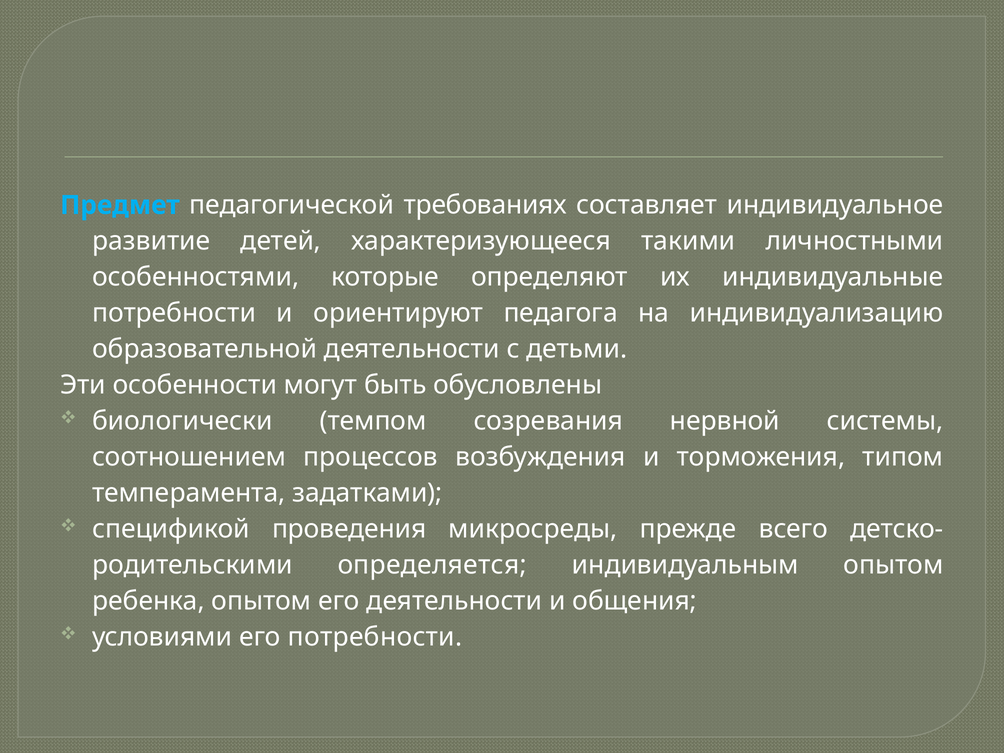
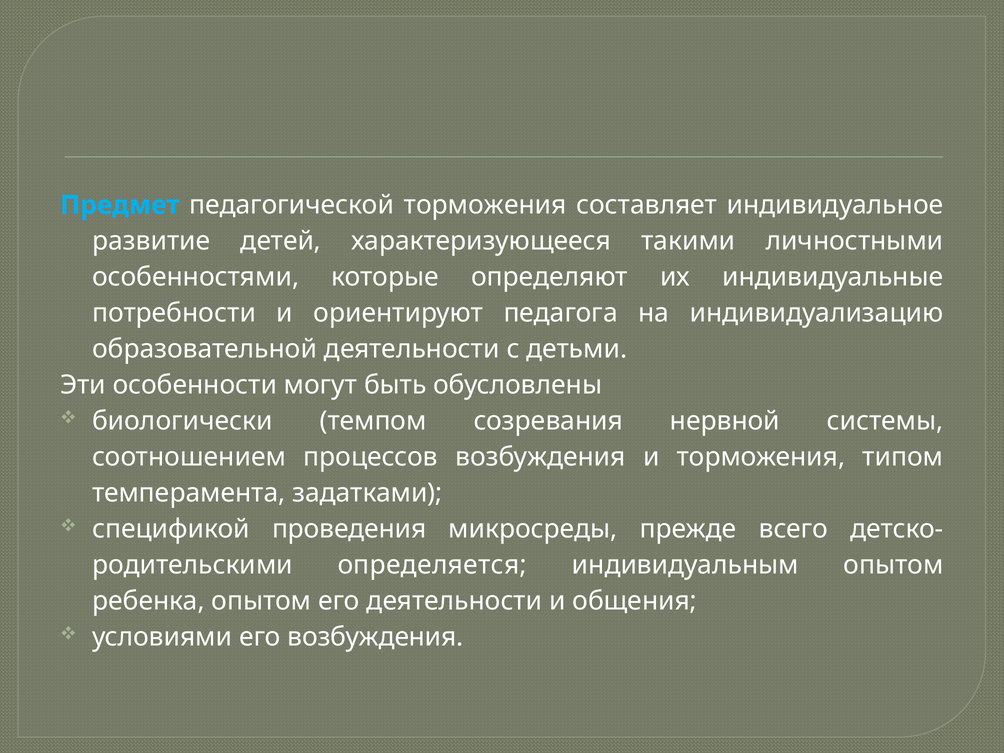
педагогической требованиях: требованиях -> торможения (485, 205)
его потребности: потребности -> возбуждения (375, 637)
